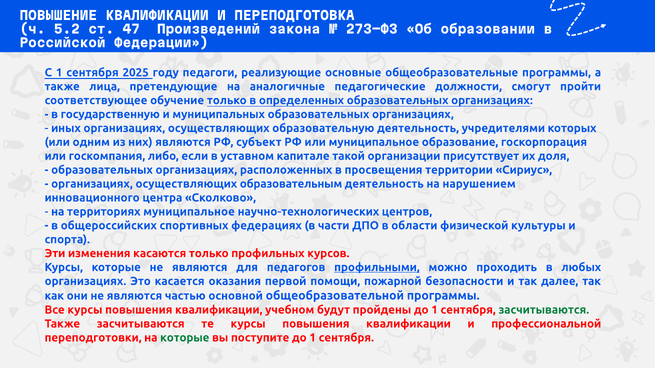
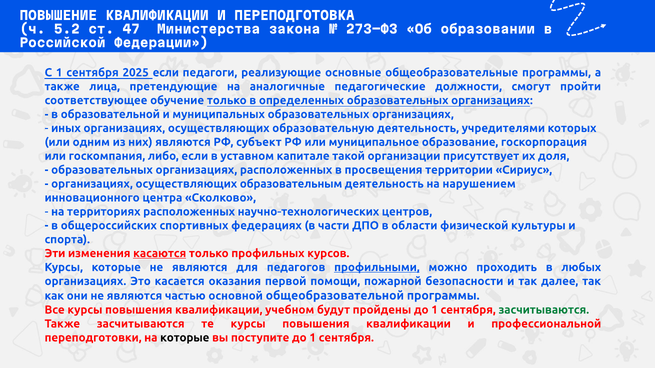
Произведений: Произведений -> Министерства (209, 30)
2025 году: году -> если (166, 73)
государственную: государственную -> образовательной (110, 114)
территориях муниципальное: муниципальное -> расположенных (189, 212)
касаются underline: none -> present (160, 254)
которые colour: green -> black (185, 338)
